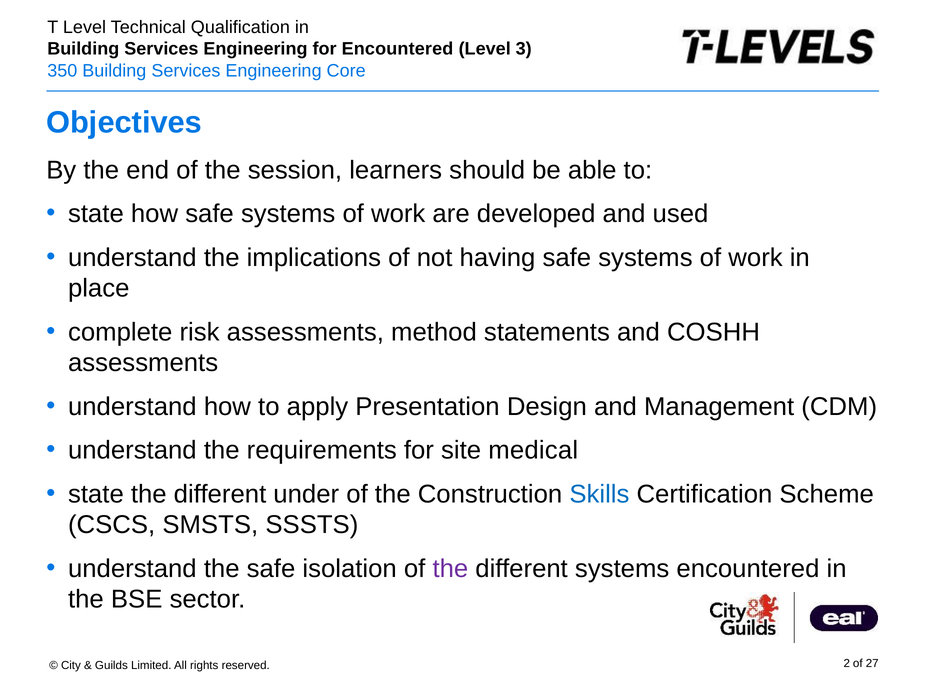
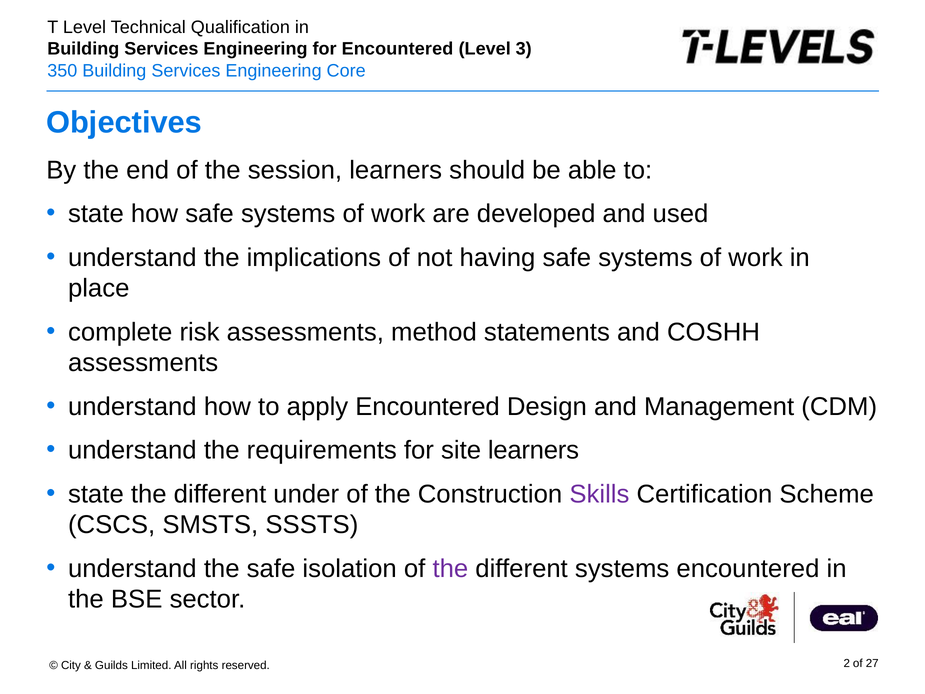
apply Presentation: Presentation -> Encountered (428, 407)
site medical: medical -> learners (533, 450)
Skills colour: blue -> purple (599, 494)
